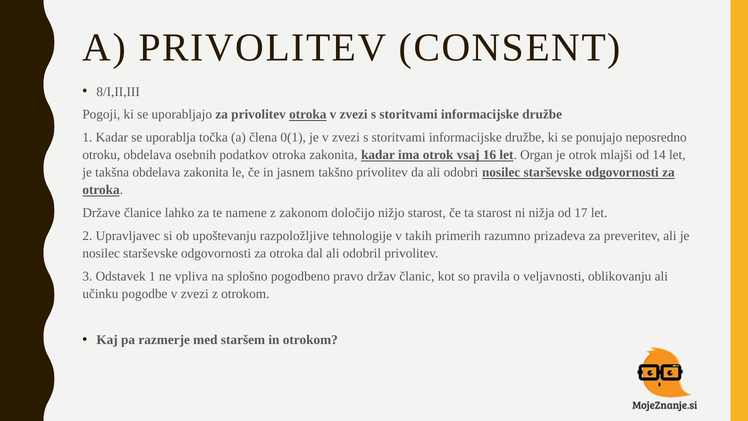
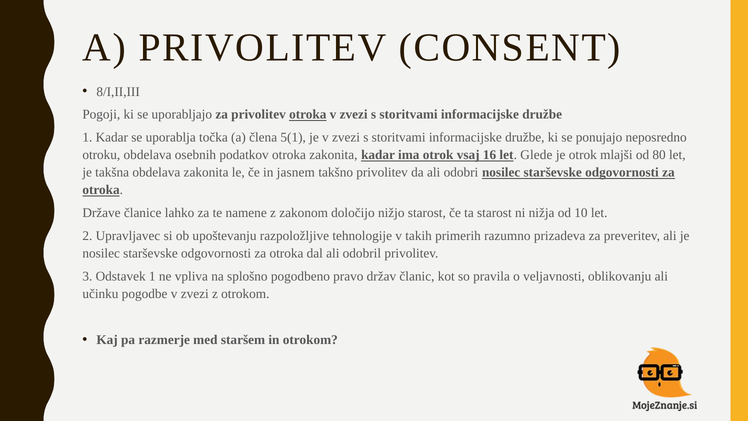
0(1: 0(1 -> 5(1 (293, 137)
Organ: Organ -> Glede (536, 155)
14: 14 -> 80 (659, 155)
17: 17 -> 10 (581, 213)
